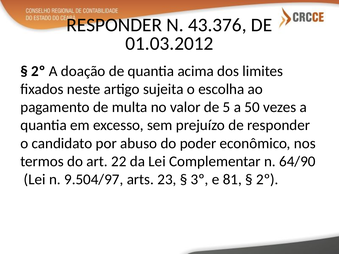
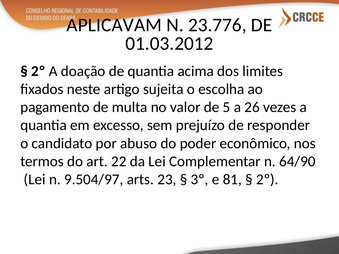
RESPONDER: RESPONDER -> APLICAVAM (114, 25)
43.376: 43.376 -> 23.776 (217, 25)
50: 50 -> 26 (252, 107)
